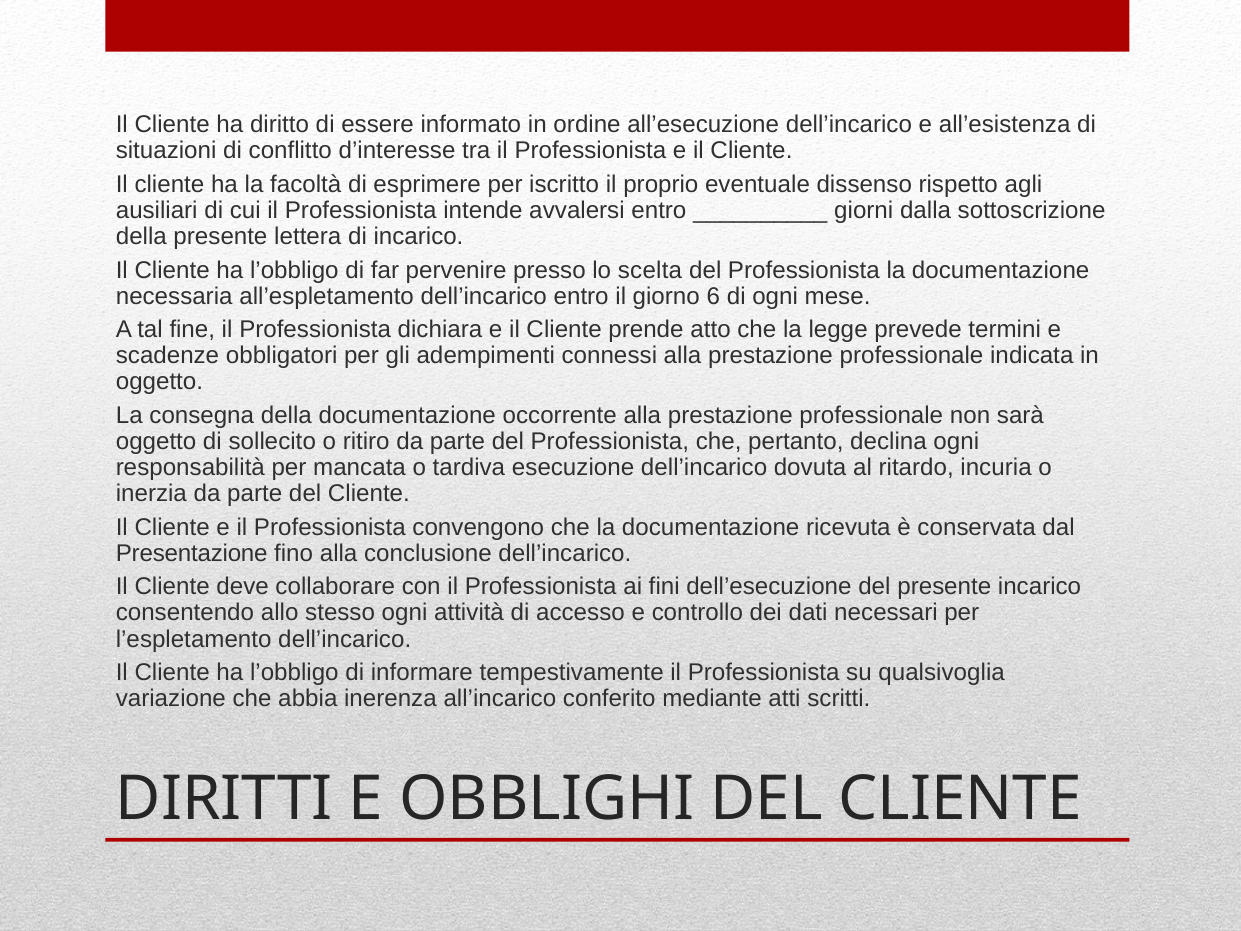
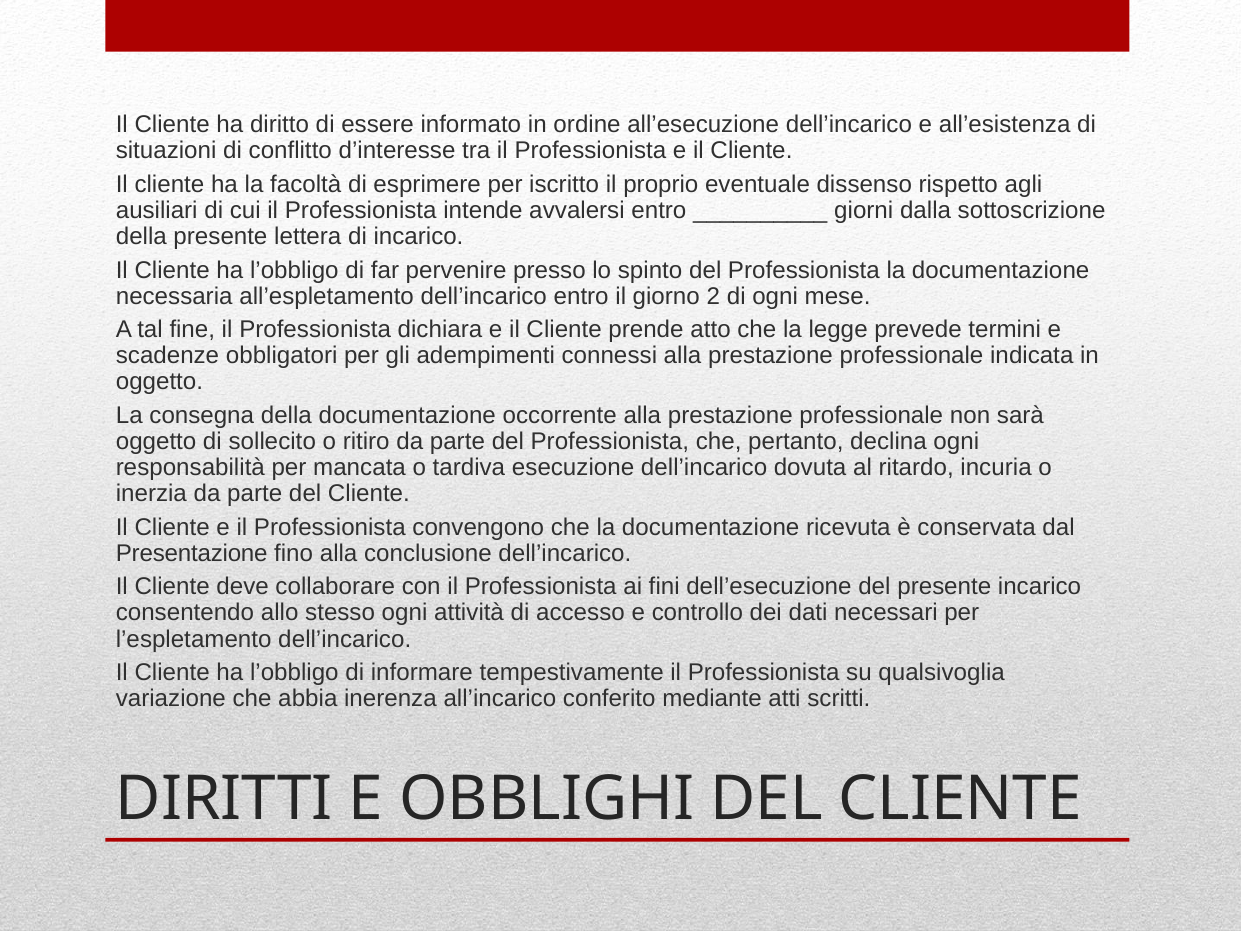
scelta: scelta -> spinto (650, 270)
6: 6 -> 2 (713, 296)
